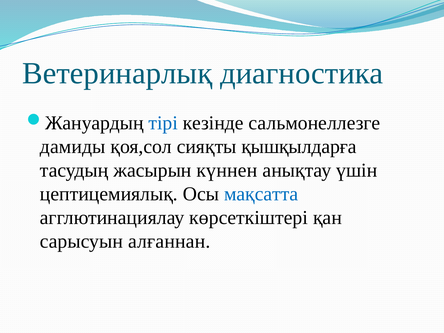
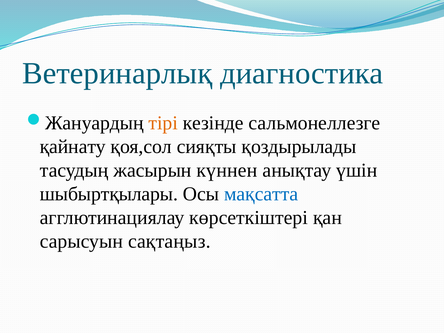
тірі colour: blue -> orange (163, 123)
дамиды: дамиды -> қайнату (73, 147)
қышқылдарға: қышқылдарға -> қоздырылады (299, 147)
цептицемиялық: цептицемиялық -> шыбыртқылары (109, 194)
алғаннан: алғаннан -> сақтаңыз (169, 241)
